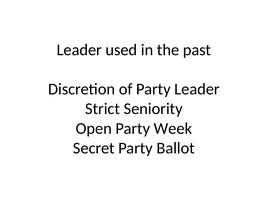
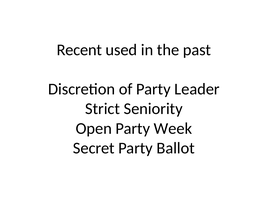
Leader: Leader -> Recent (79, 50)
